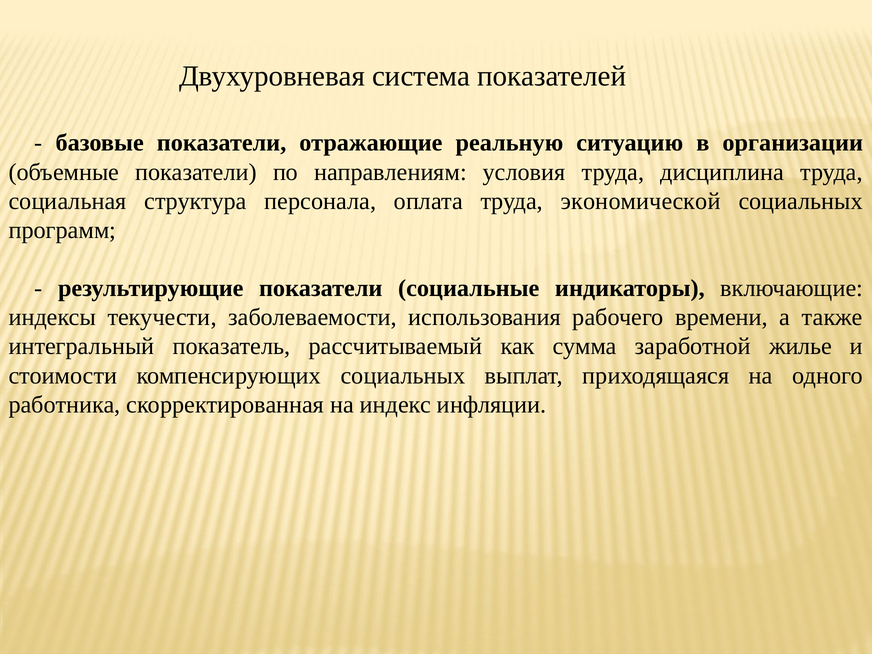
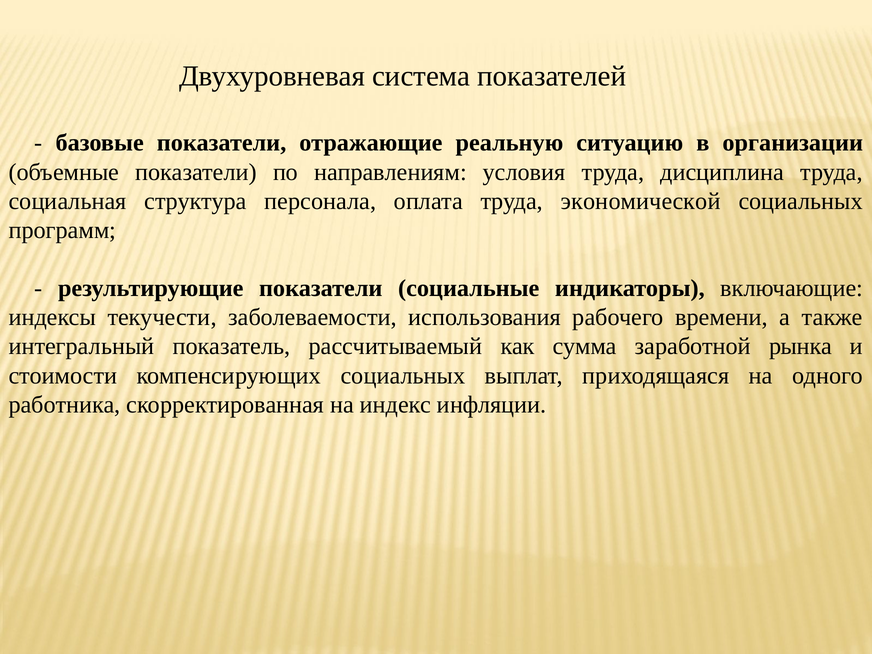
жилье: жилье -> рынка (800, 347)
